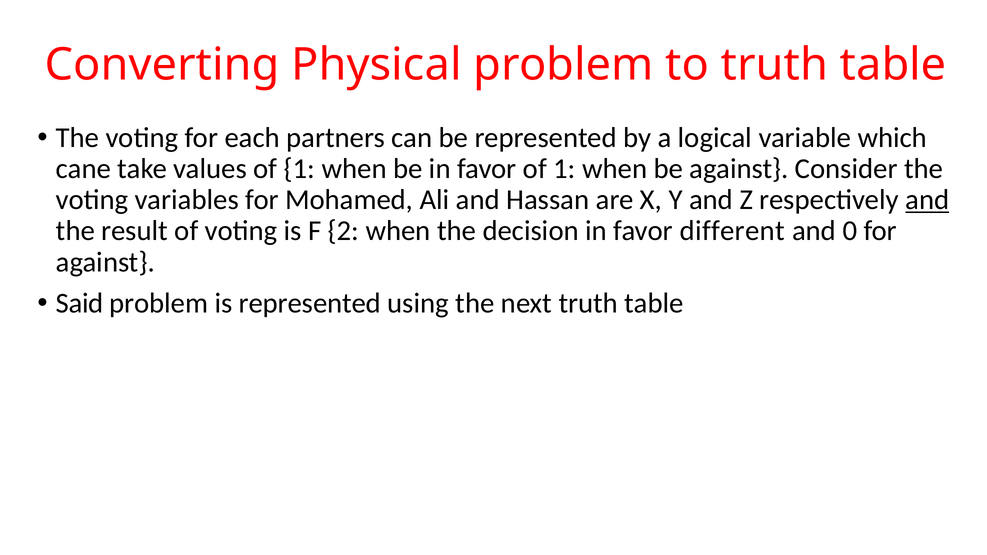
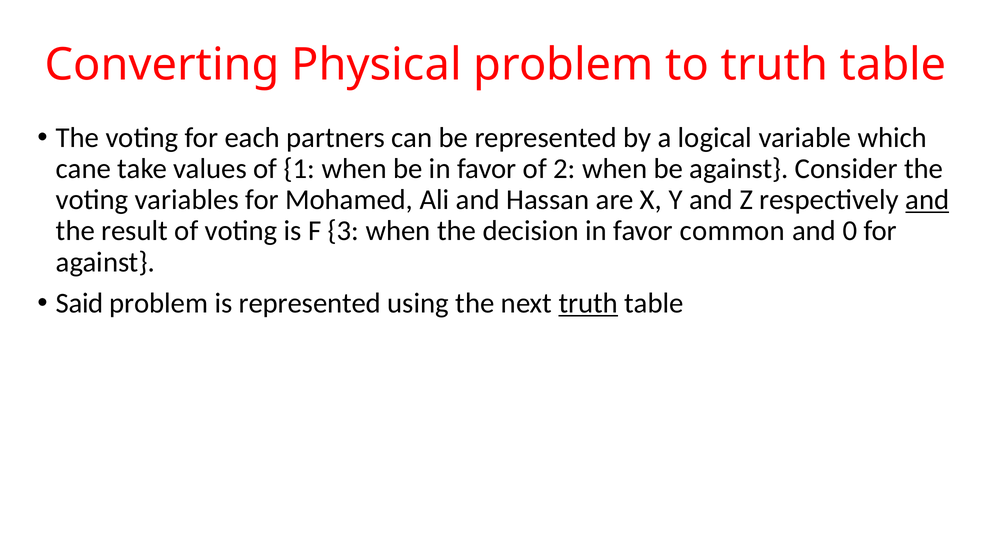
favor of 1: 1 -> 2 (565, 169)
2: 2 -> 3 (343, 231)
different: different -> common (732, 231)
truth underline: none -> present (588, 303)
